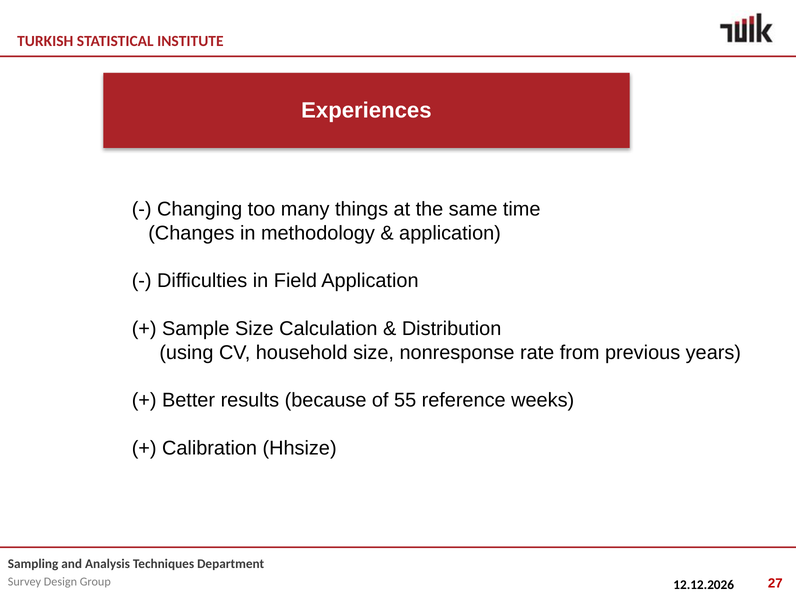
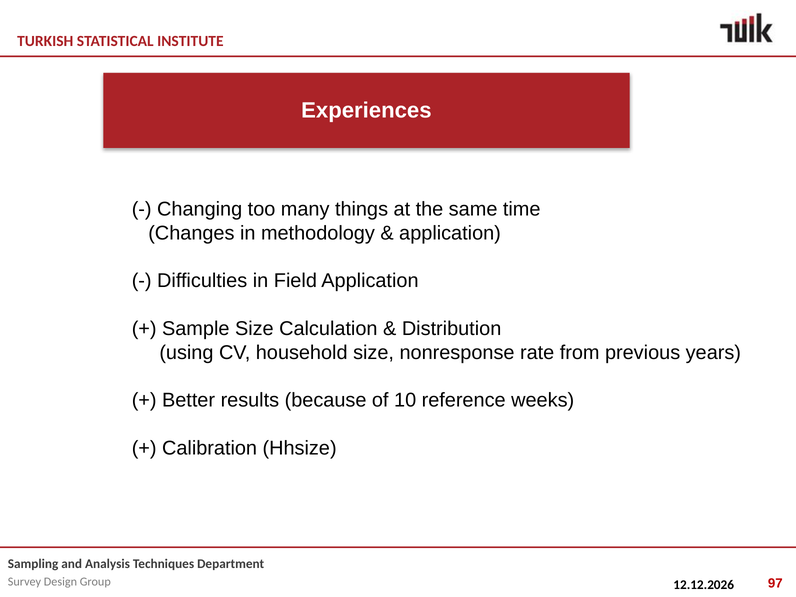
55: 55 -> 10 (405, 400)
27: 27 -> 97 (775, 583)
